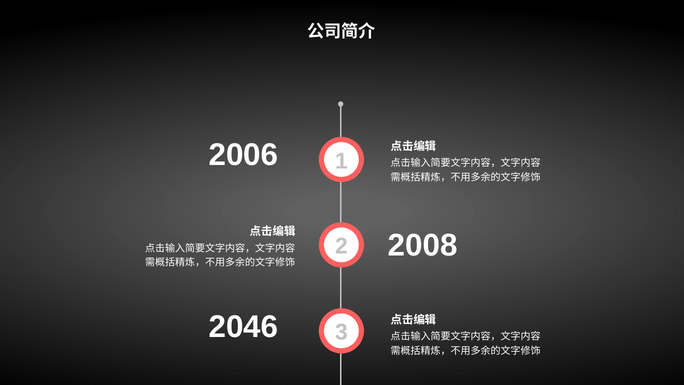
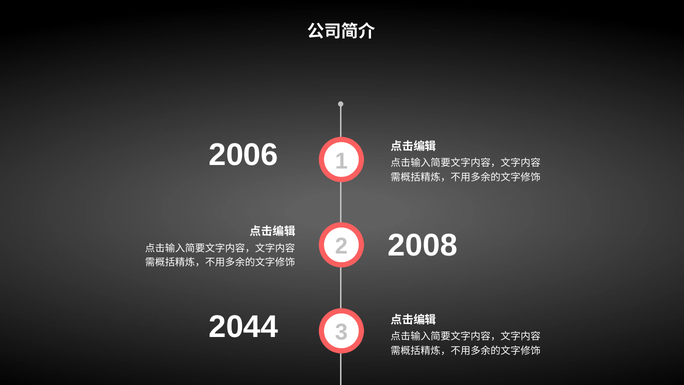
2046: 2046 -> 2044 (243, 327)
